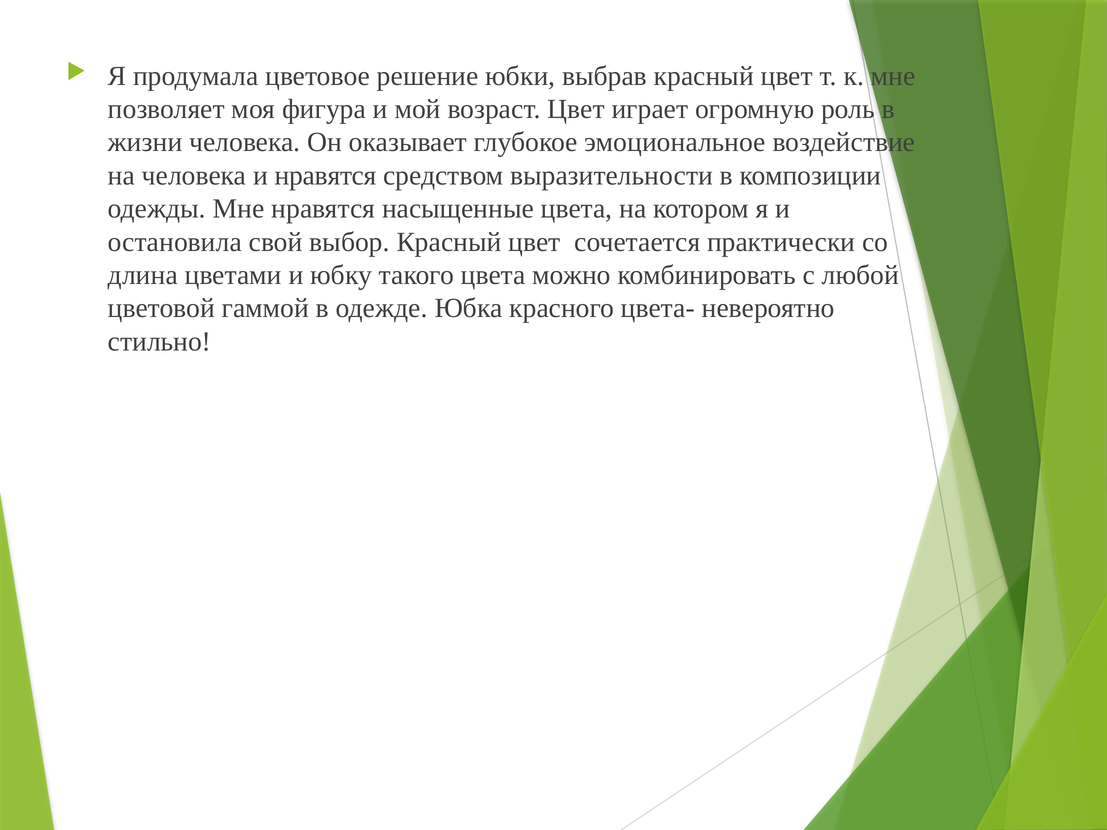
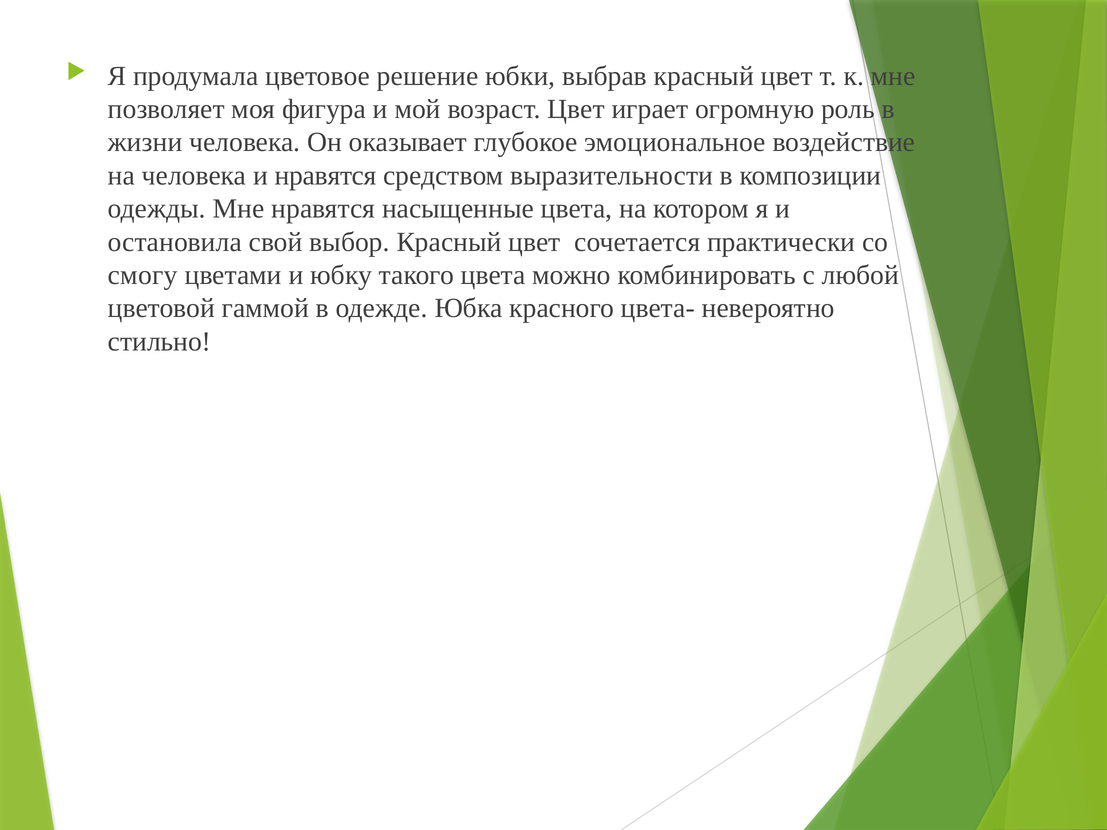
длина: длина -> смогу (143, 275)
